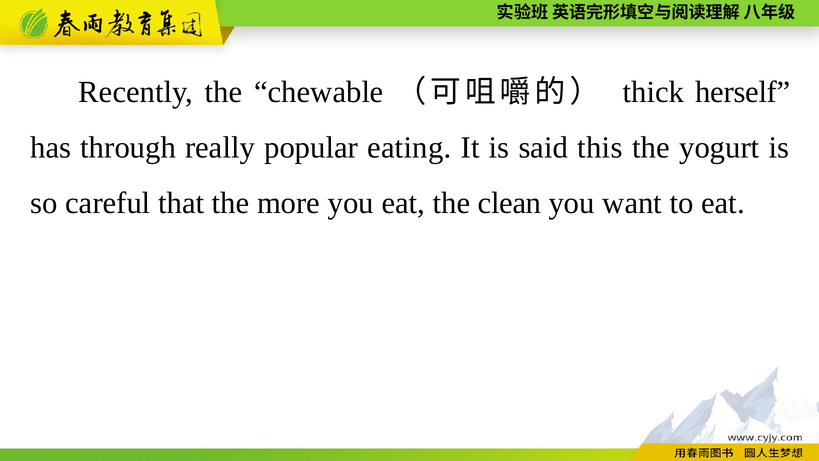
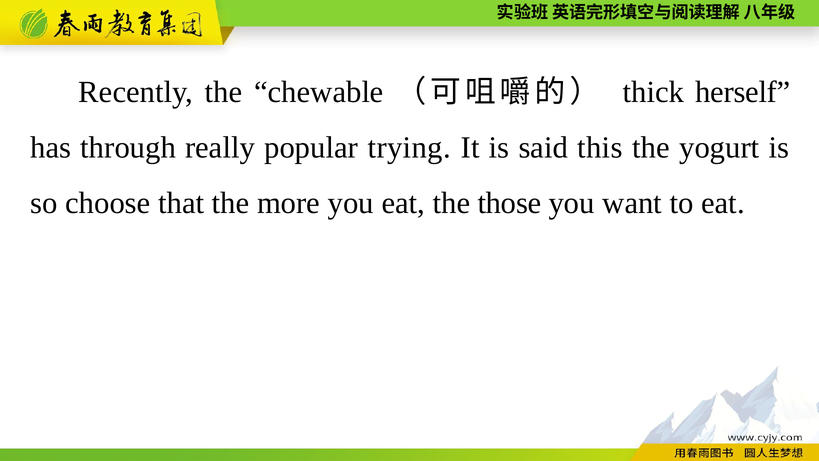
eating: eating -> trying (409, 148)
careful: careful -> choose (108, 203)
clean: clean -> those (510, 203)
